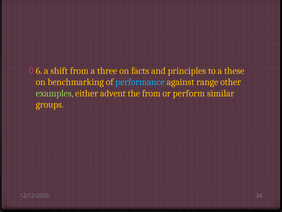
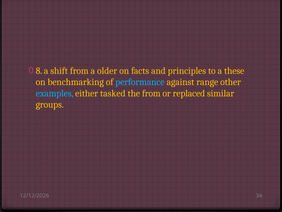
6: 6 -> 8 (39, 71)
three: three -> older (107, 71)
examples colour: light green -> light blue (55, 93)
advent: advent -> tasked (113, 93)
perform: perform -> replaced (189, 93)
